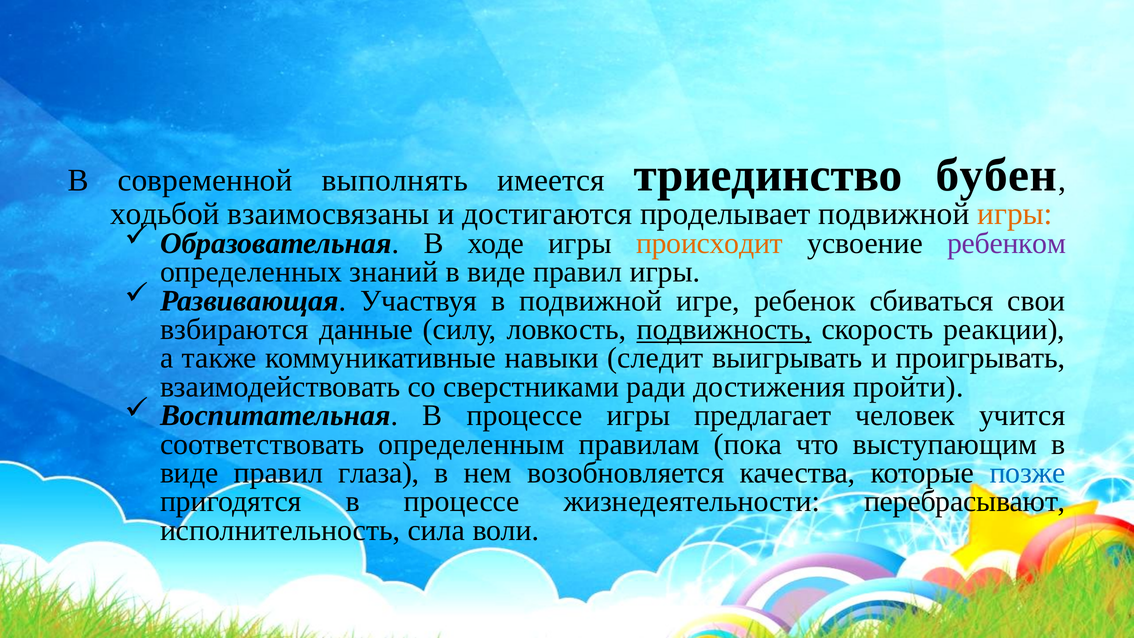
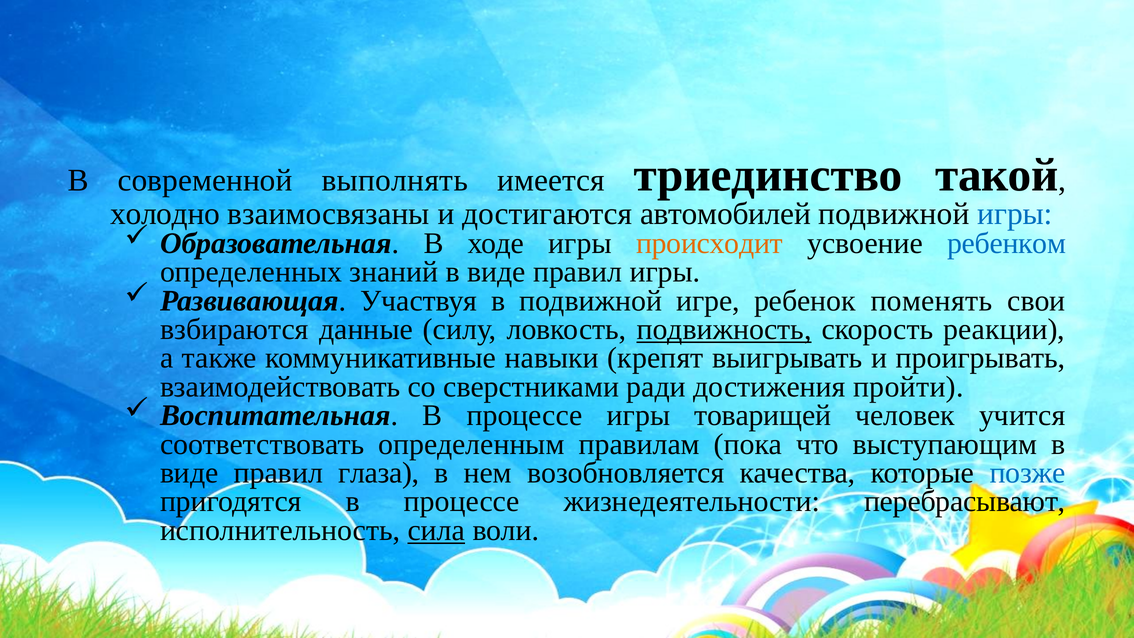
бубен: бубен -> такой (997, 175)
ходьбой: ходьбой -> холодно (165, 214)
проделывает: проделывает -> автомобилей (726, 214)
игры colour: orange -> blue (1015, 214)
ребенком colour: purple -> blue (1007, 243)
сбиваться: сбиваться -> поменять (931, 301)
следит: следит -> крепят (655, 358)
предлагает: предлагает -> товарищей (763, 415)
сила underline: none -> present (436, 530)
